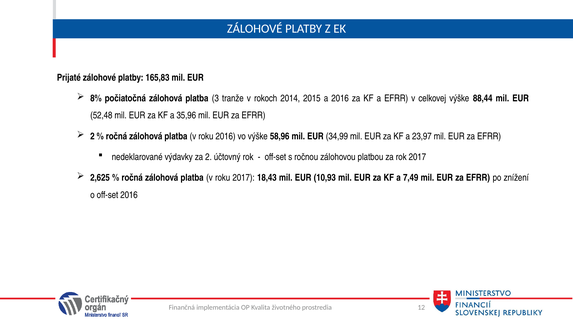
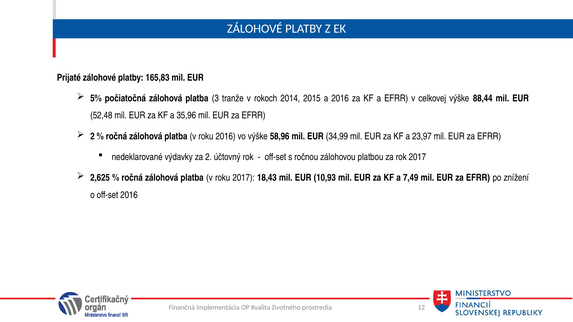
8%: 8% -> 5% (96, 98)
